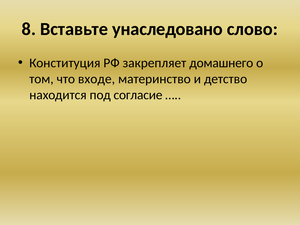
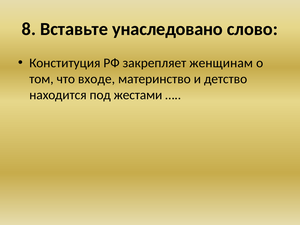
домашнего: домашнего -> женщинам (221, 63)
согласие: согласие -> жестами (138, 95)
